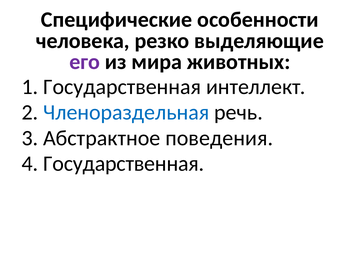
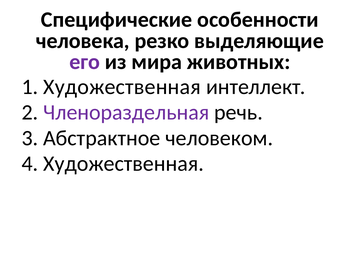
1 Государственная: Государственная -> Художественная (122, 87)
Членораздельная colour: blue -> purple (126, 112)
поведения: поведения -> человеком (219, 138)
4 Государственная: Государственная -> Художественная (124, 164)
